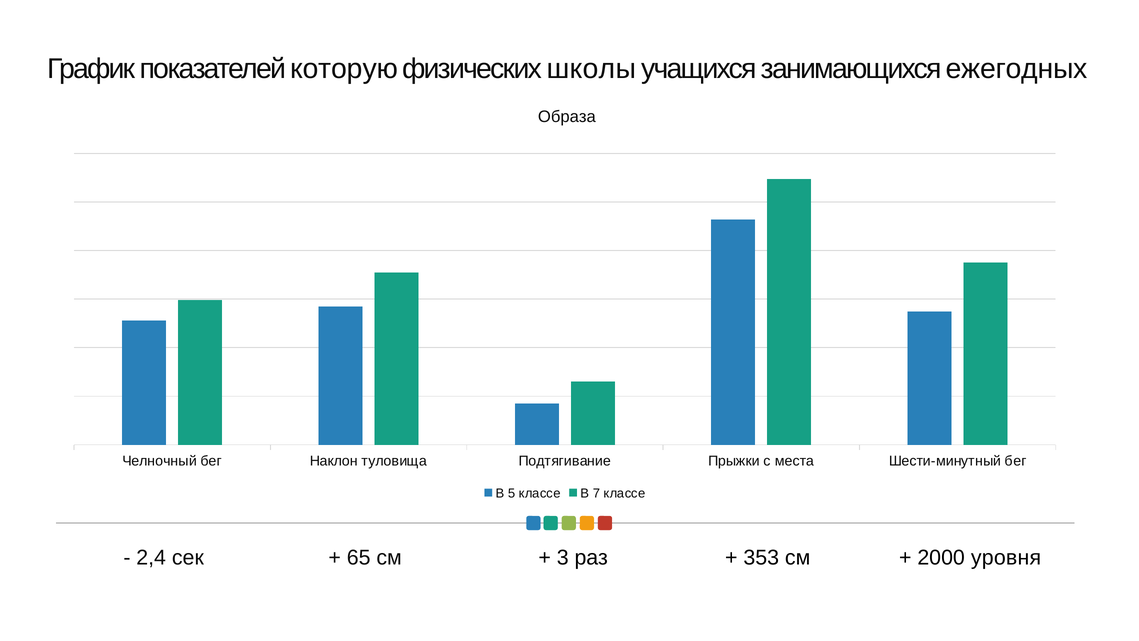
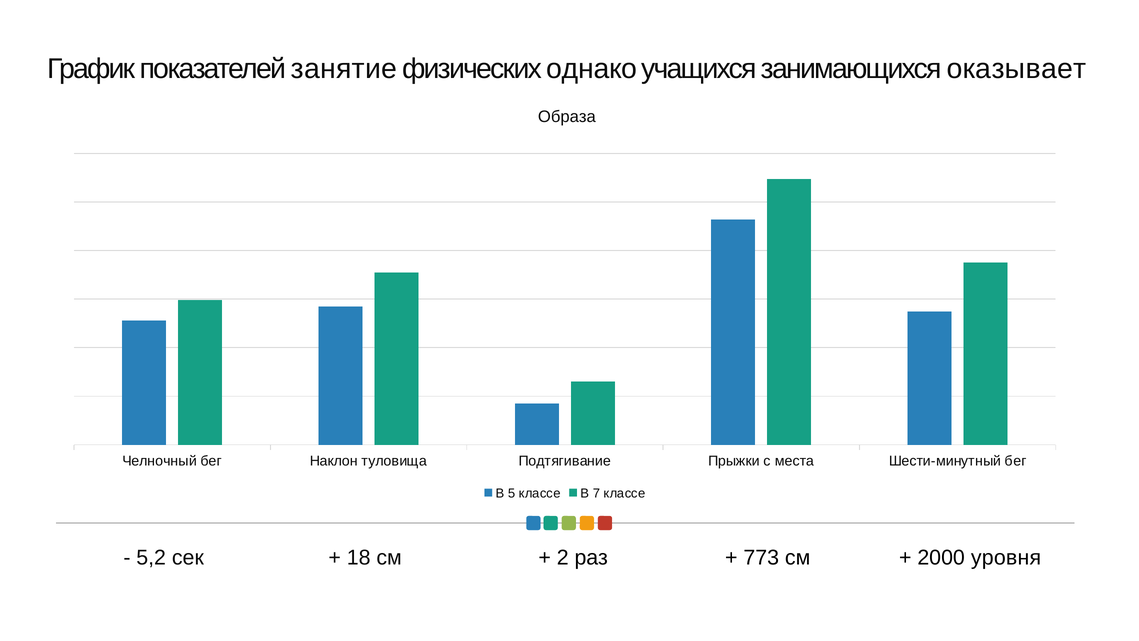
которую: которую -> занятие (344, 69)
школы: школы -> однако (592, 69)
ежегодных: ежегодных -> оказывает (1016, 69)
2,4: 2,4 -> 5,2 (151, 558)
65: 65 -> 18 (359, 558)
3: 3 -> 2 (563, 558)
353: 353 -> 773 (761, 558)
